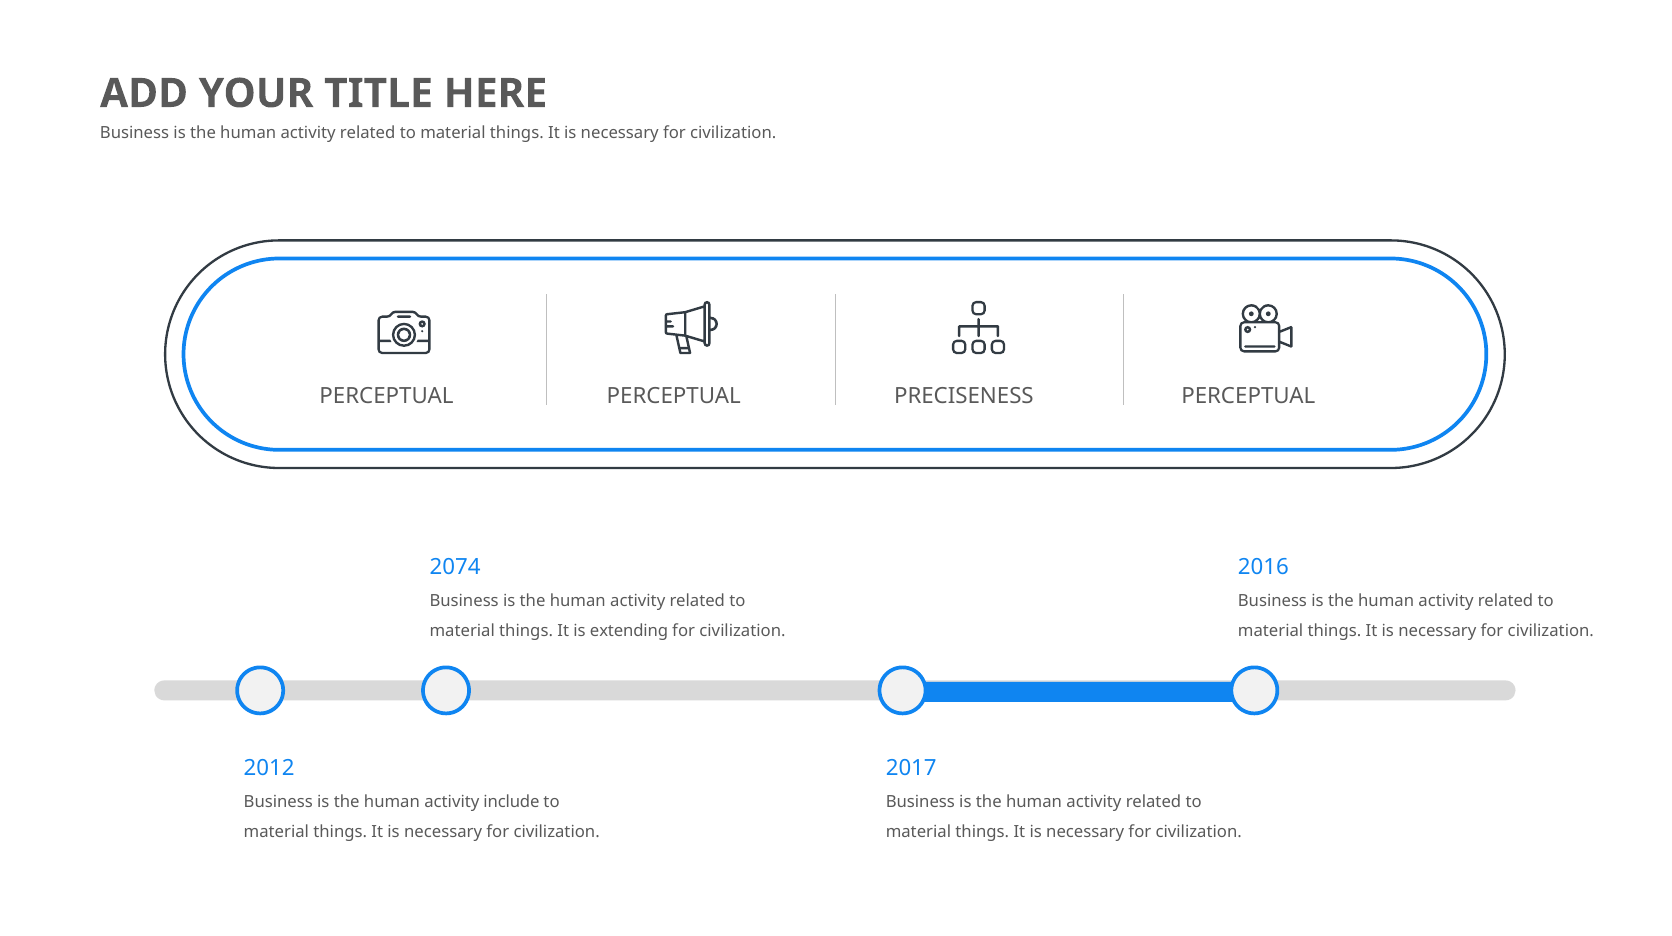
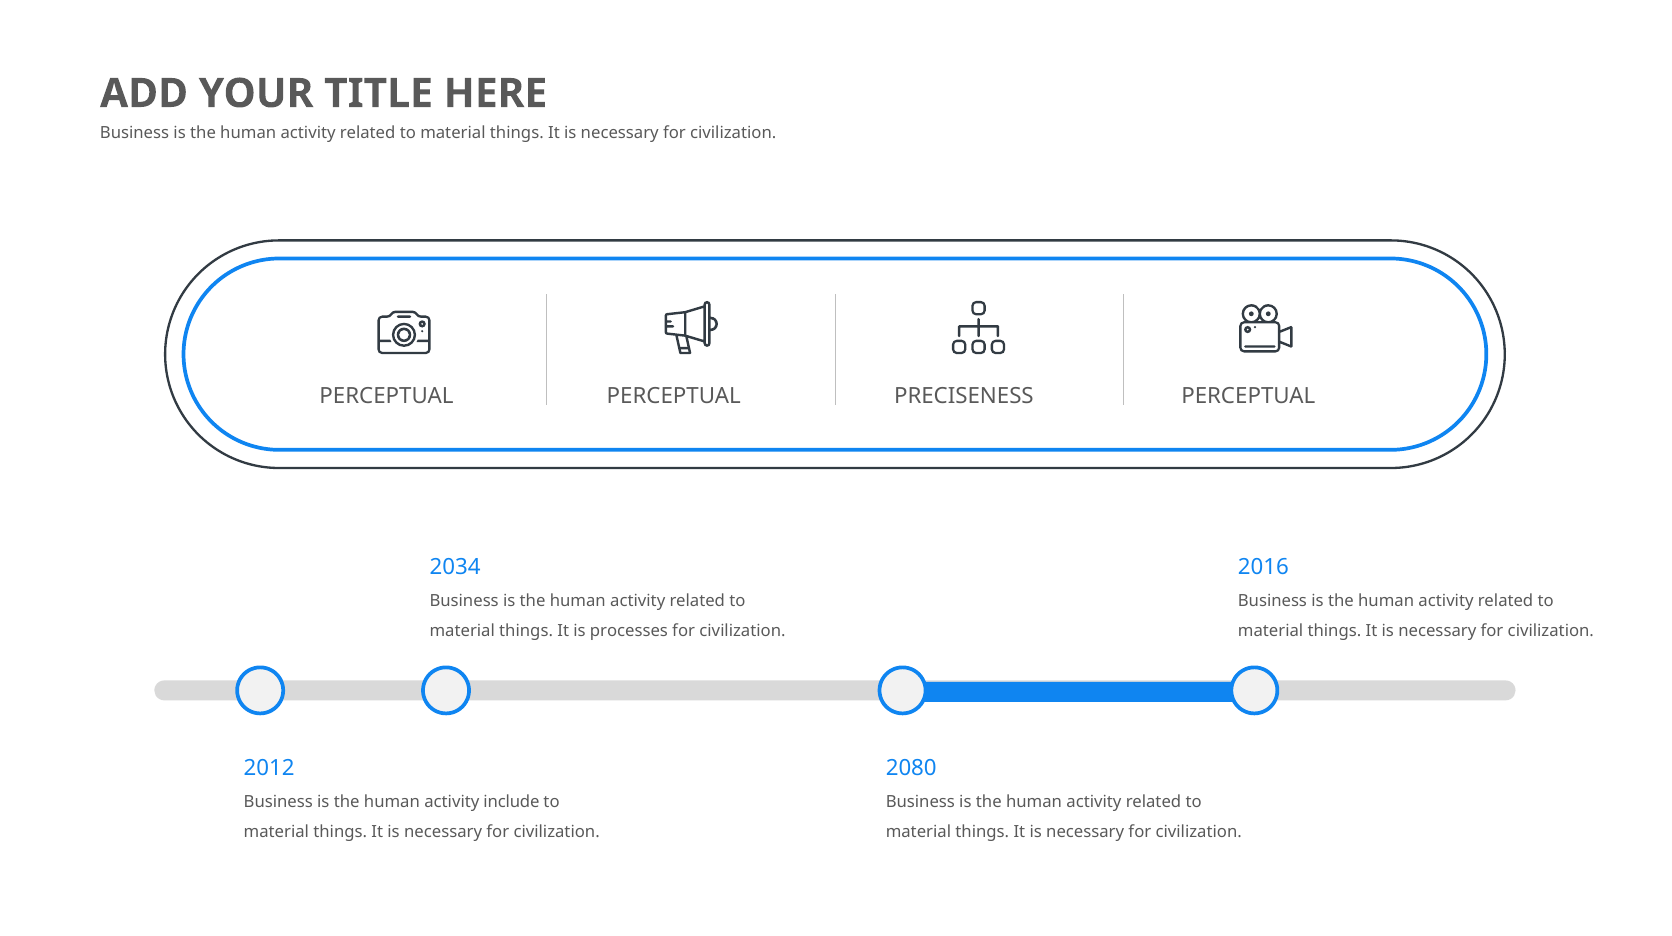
2074: 2074 -> 2034 (455, 568)
extending: extending -> processes (629, 631)
2017: 2017 -> 2080 (911, 769)
